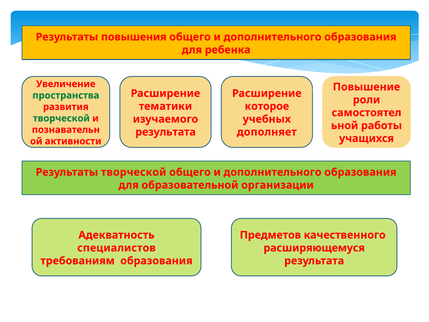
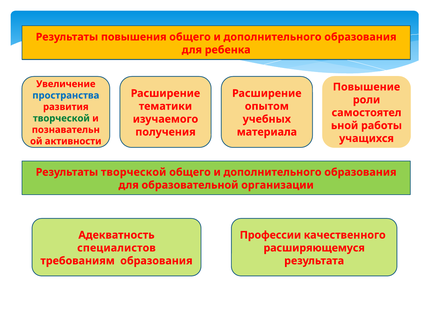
пространства colour: green -> blue (66, 95)
которое: которое -> опытом (267, 106)
результата: результата -> получения (165, 132)
дополняет: дополняет -> материала (267, 132)
Предметов: Предметов -> Профессии (270, 235)
